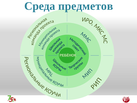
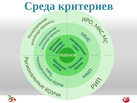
предметов: предметов -> критериев (86, 6)
